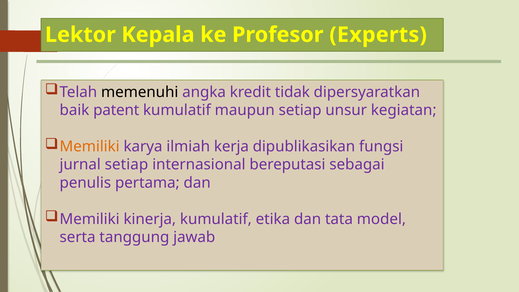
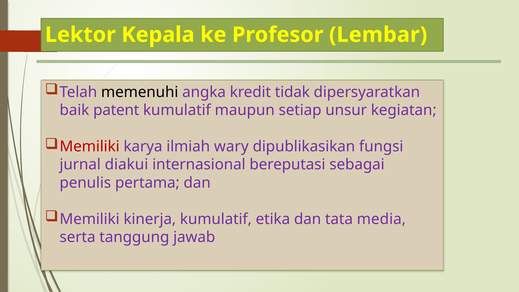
Experts: Experts -> Lembar (378, 35)
Memiliki colour: orange -> red (90, 146)
kerja: kerja -> wary (231, 146)
jurnal setiap: setiap -> diakui (126, 165)
model: model -> media (381, 219)
